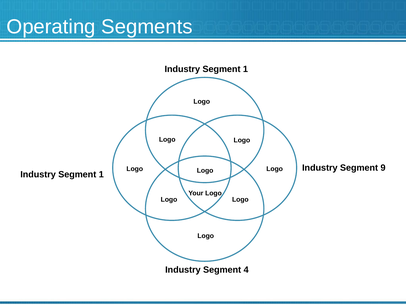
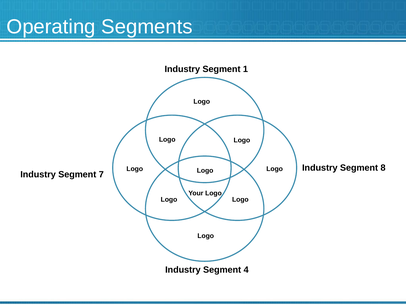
9: 9 -> 8 (383, 168)
1: 1 -> 7 (101, 174)
